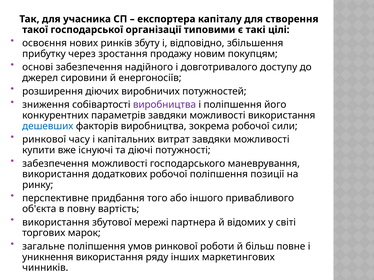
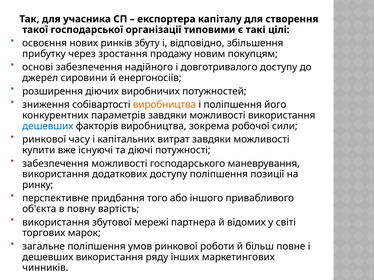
виробництва colour: purple -> orange (164, 105)
додаткових робочої: робочої -> доступу (169, 174)
уникнення: уникнення -> дешевших (48, 257)
